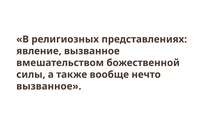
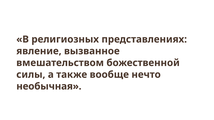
вызванное: вызванное -> необычная (49, 87)
